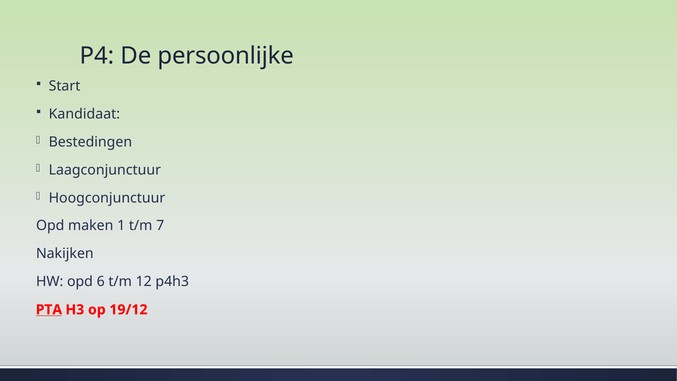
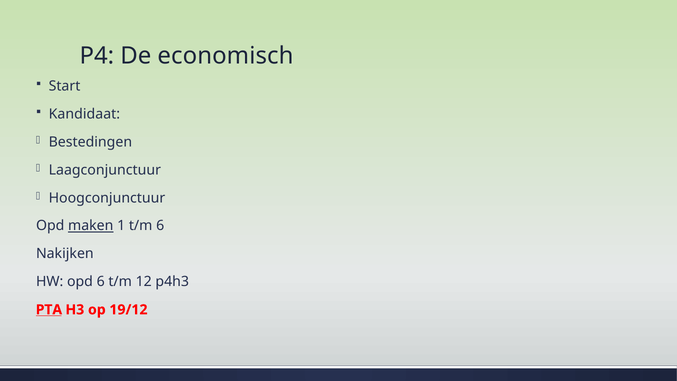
persoonlijke: persoonlijke -> economisch (225, 56)
maken underline: none -> present (91, 226)
t/m 7: 7 -> 6 (160, 226)
